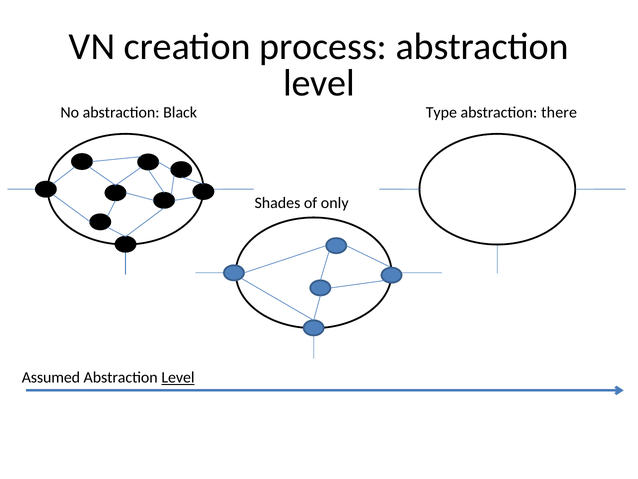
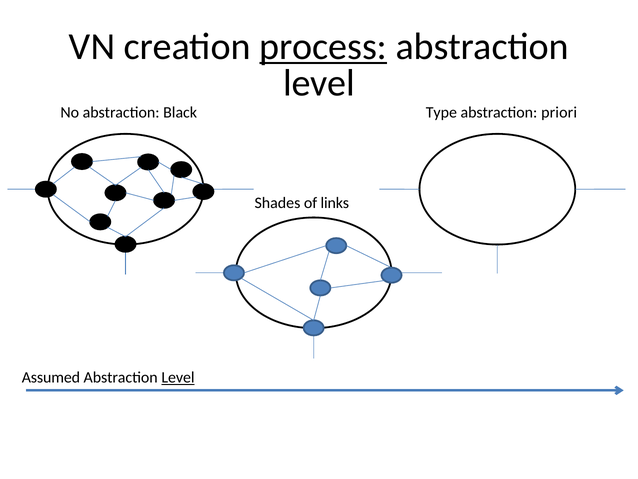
process underline: none -> present (323, 46)
there: there -> priori (559, 112)
only: only -> links (335, 203)
